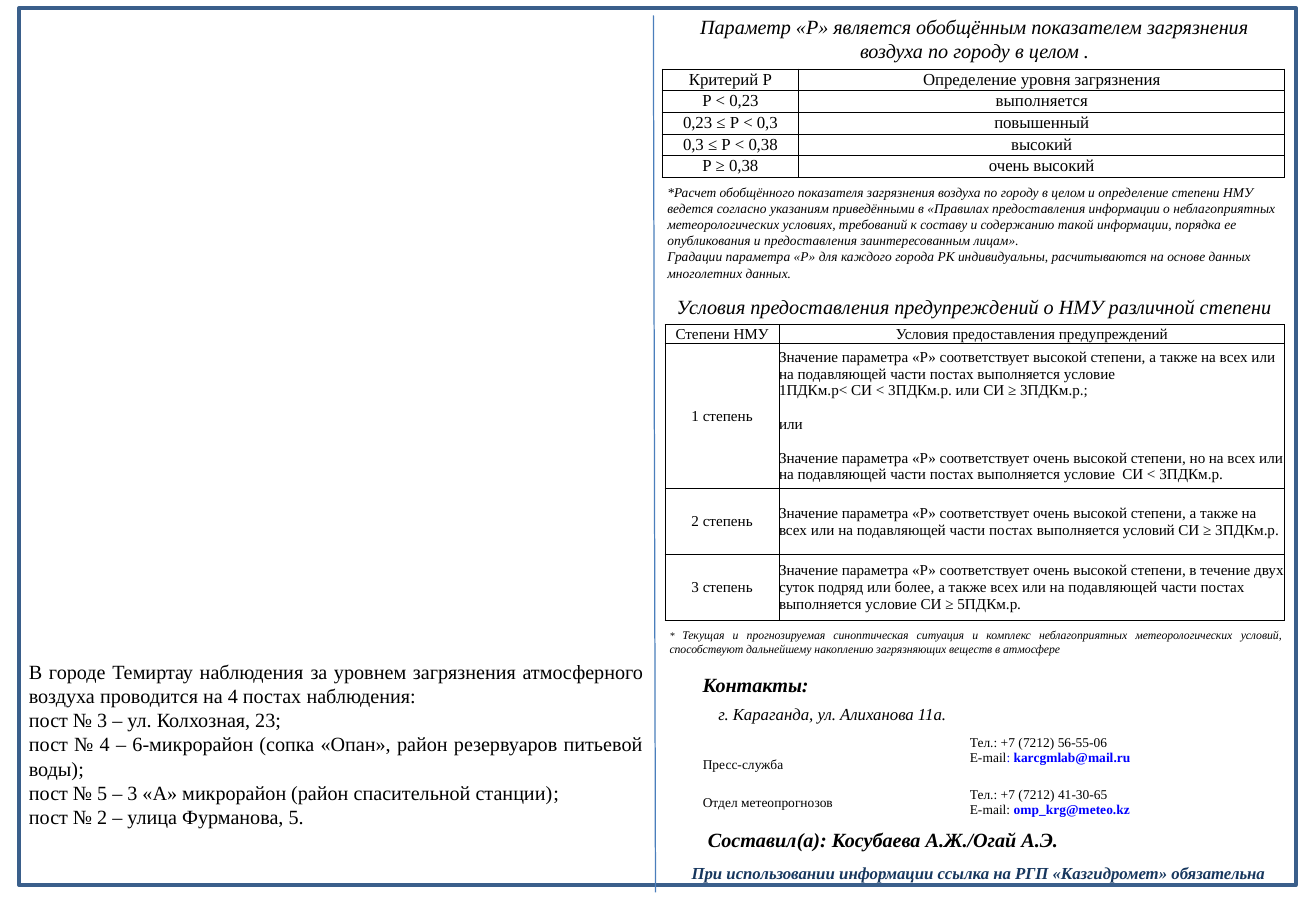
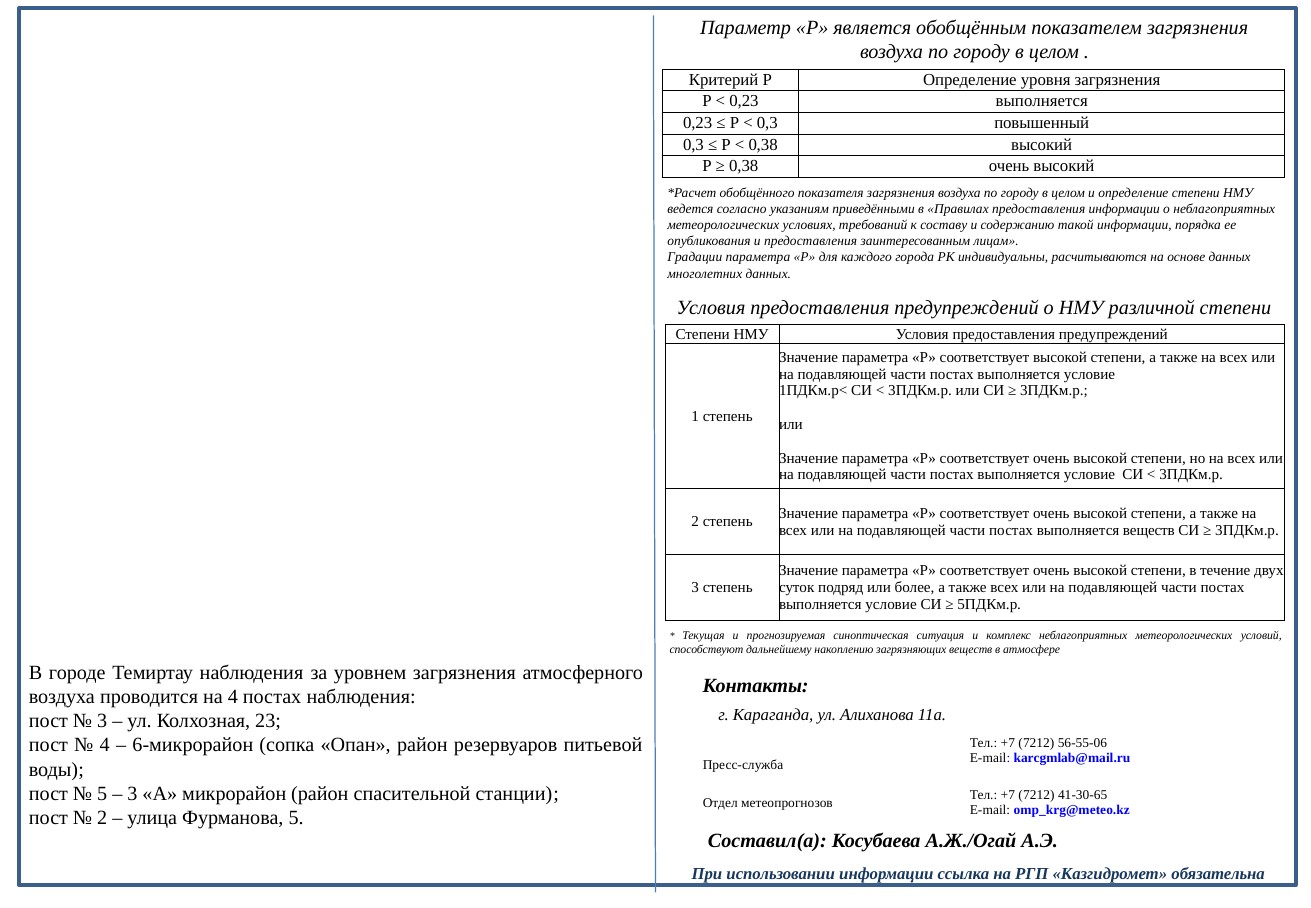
выполняется условий: условий -> веществ (1149, 530)
